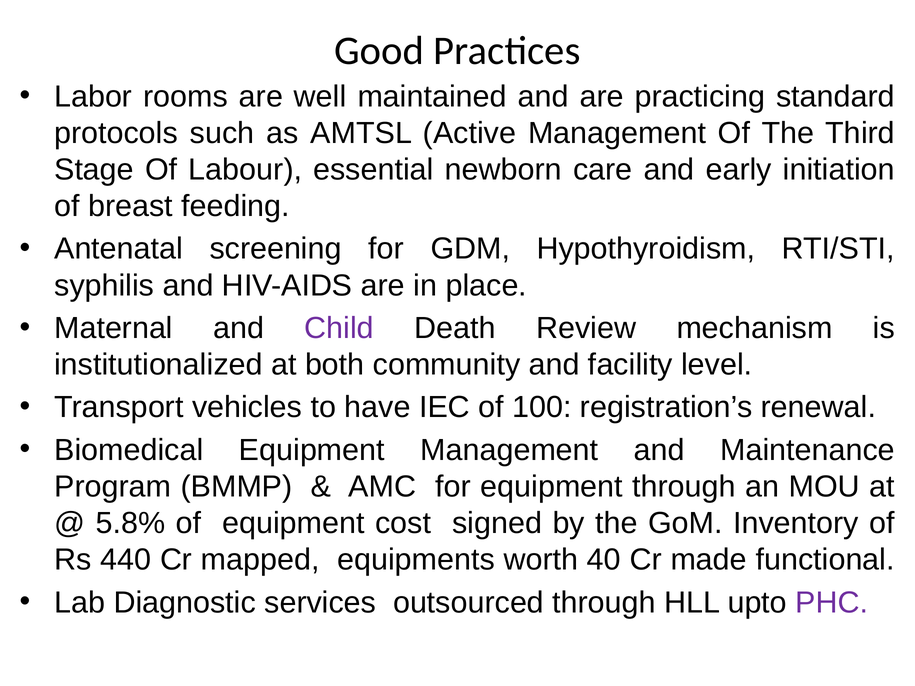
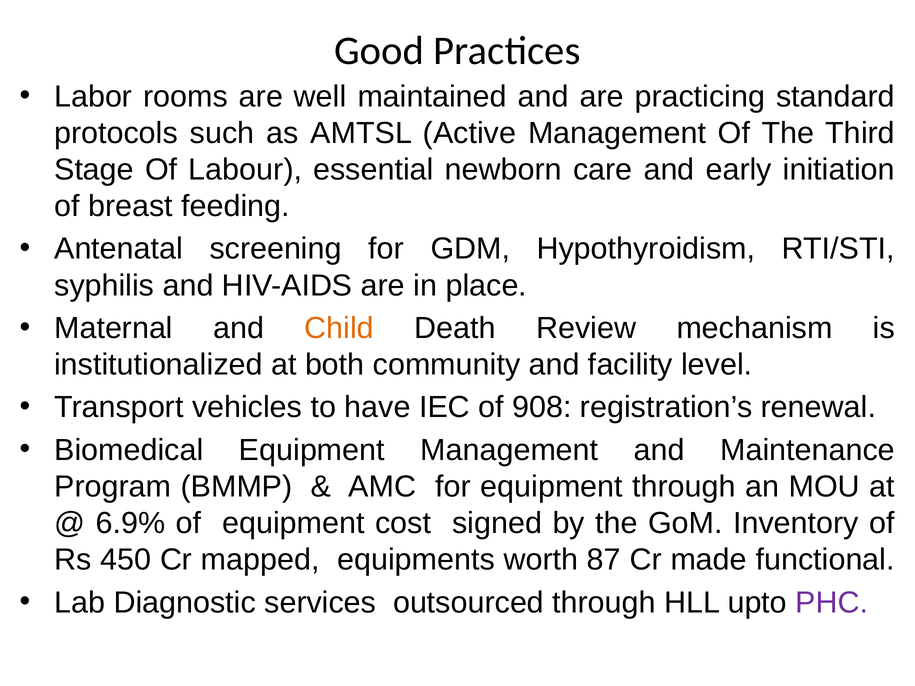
Child colour: purple -> orange (339, 328)
100: 100 -> 908 (542, 408)
5.8%: 5.8% -> 6.9% (130, 523)
440: 440 -> 450 (126, 560)
40: 40 -> 87 (604, 560)
